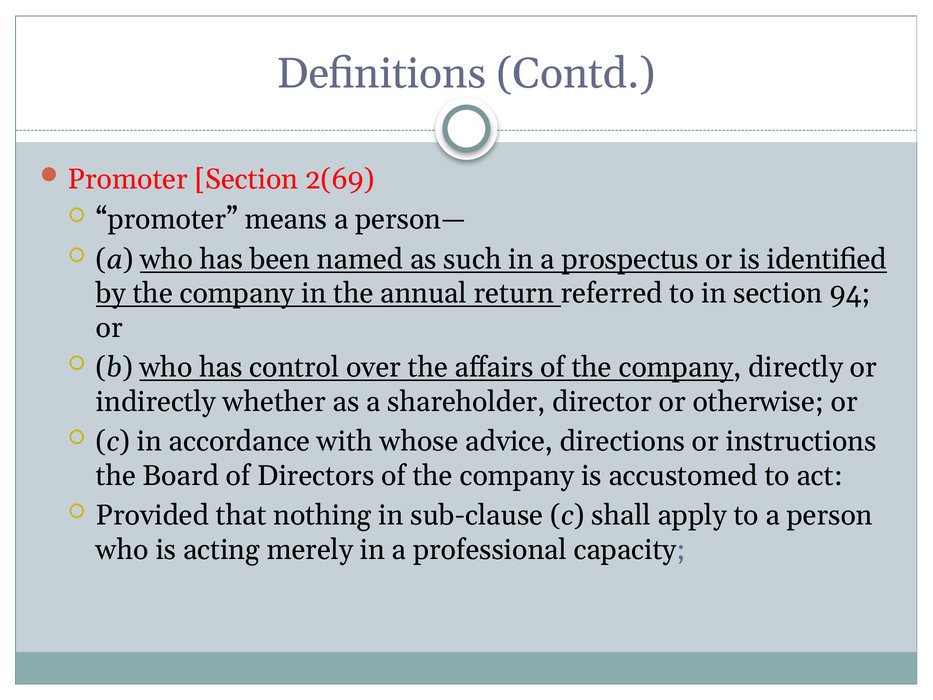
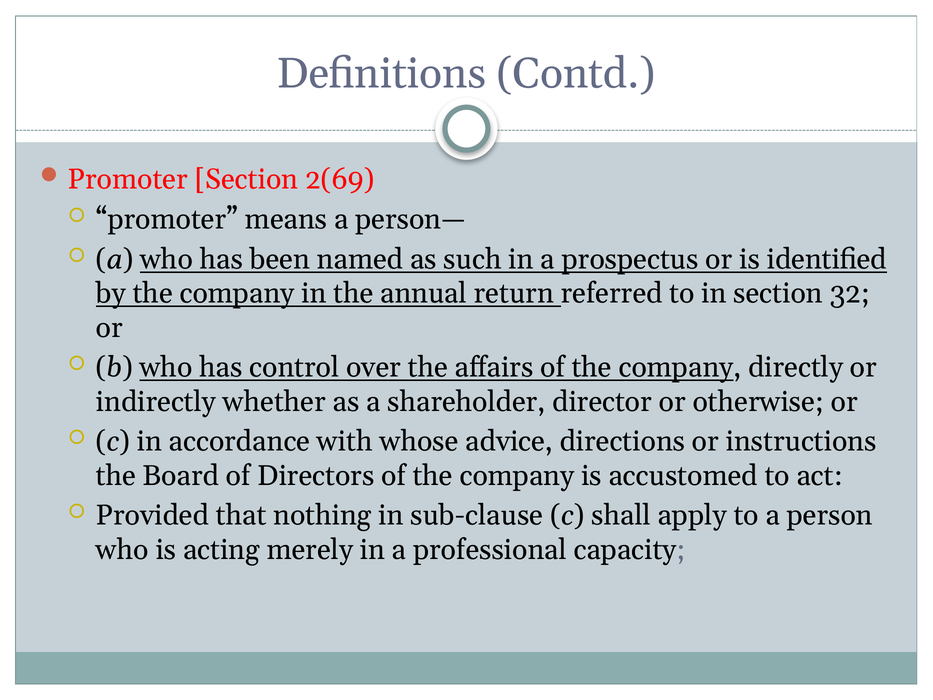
94: 94 -> 32 (850, 293)
